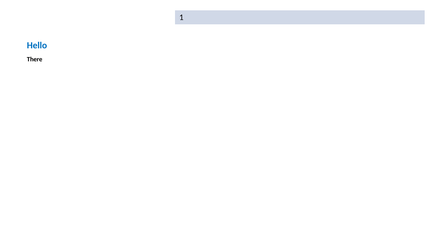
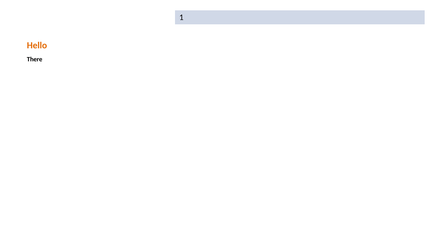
Hello colour: blue -> orange (37, 46)
